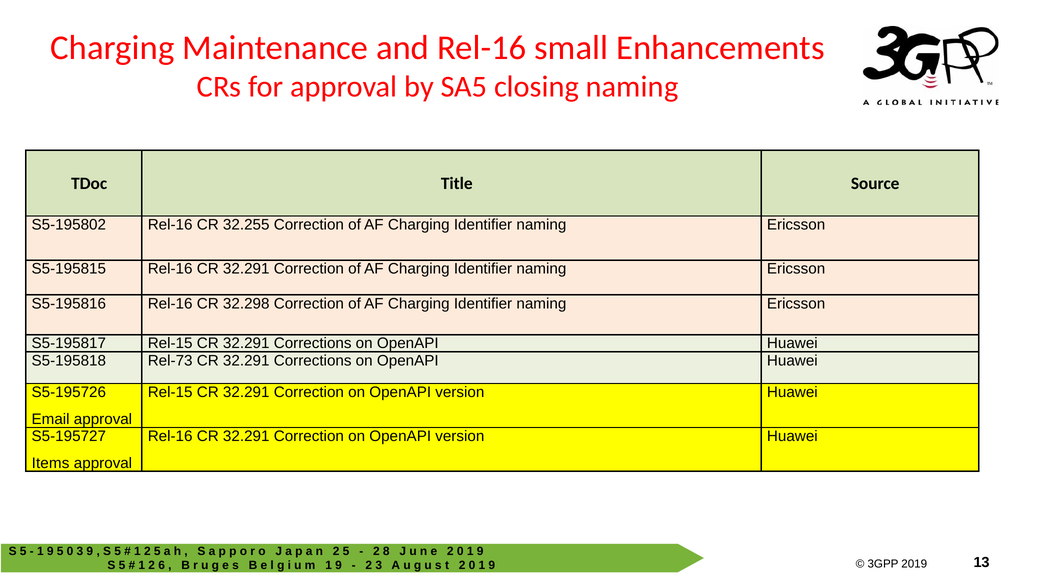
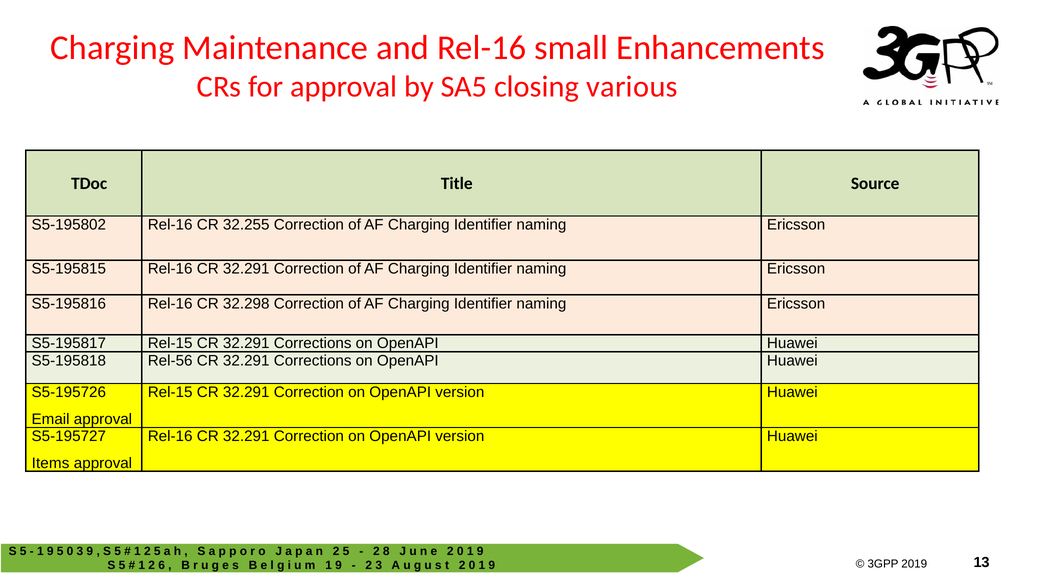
closing naming: naming -> various (632, 87)
Rel-73: Rel-73 -> Rel-56 (170, 361)
